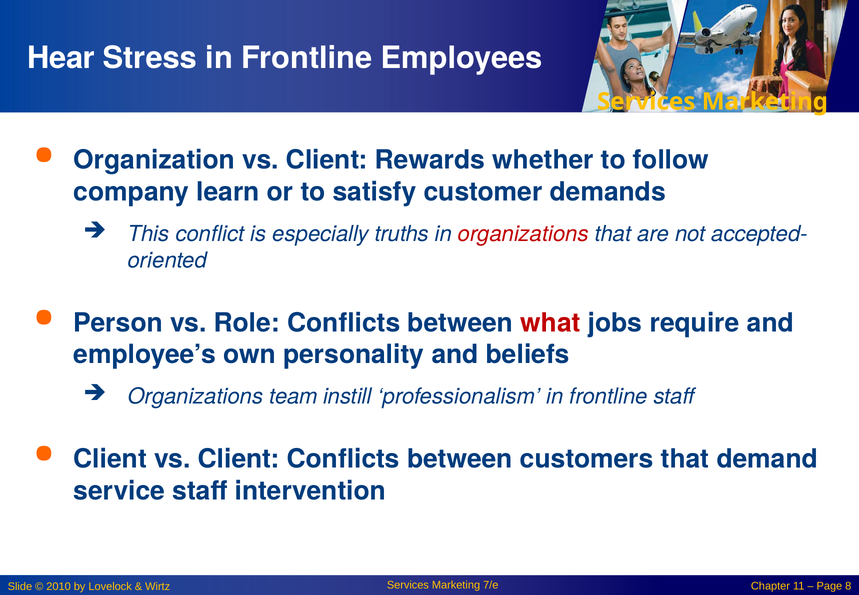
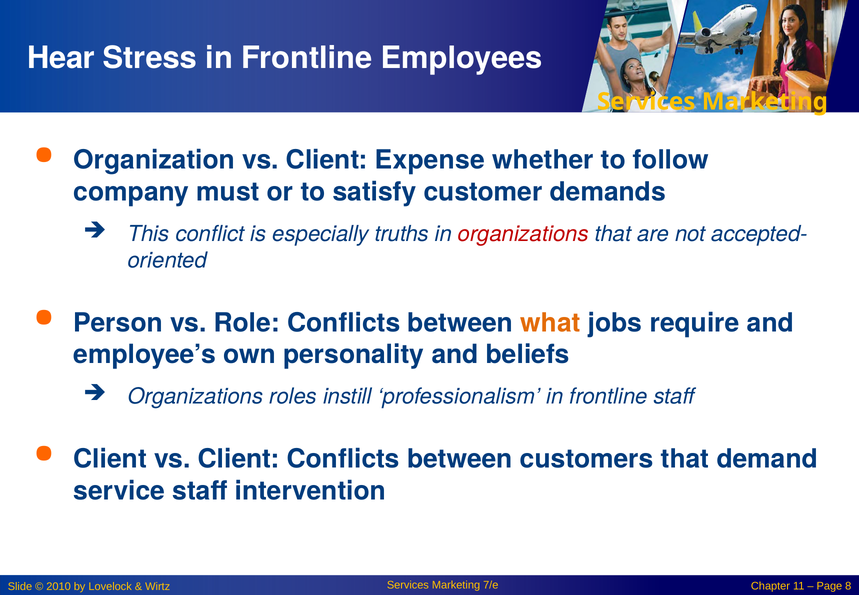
Rewards: Rewards -> Expense (430, 160)
learn: learn -> must (228, 192)
what colour: red -> orange (550, 323)
team: team -> roles (293, 397)
